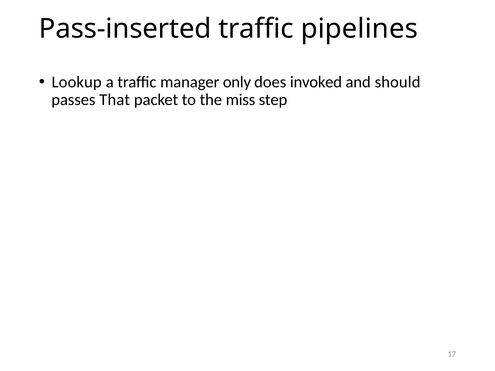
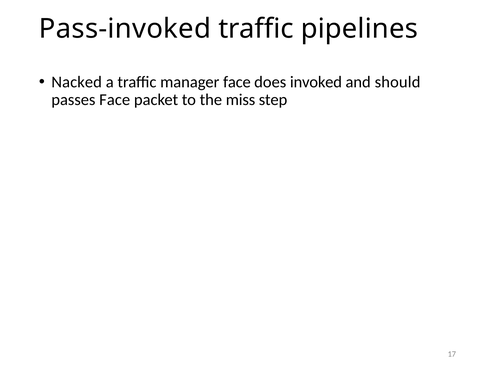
Pass-inserted: Pass-inserted -> Pass-invoked (125, 29)
Lookup: Lookup -> Nacked (77, 82)
manager only: only -> face (237, 82)
passes That: That -> Face (115, 100)
